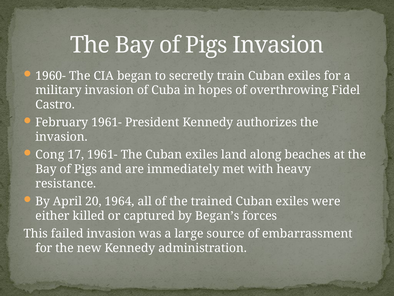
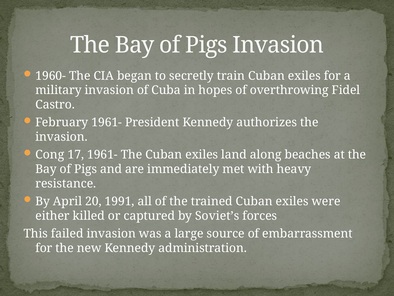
1964: 1964 -> 1991 (120, 201)
Began’s: Began’s -> Soviet’s (217, 216)
